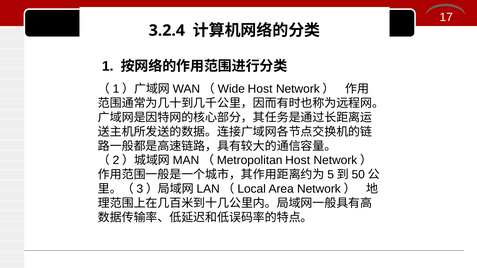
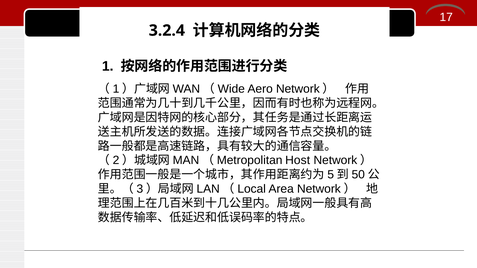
Host: Host -> Aero (260, 89)
